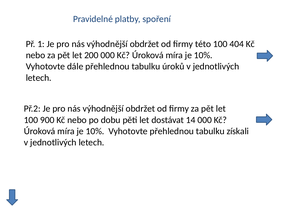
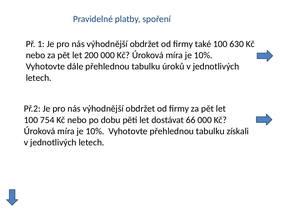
této: této -> také (203, 44)
404: 404 -> 630 (237, 44)
900: 900 -> 754 (47, 120)
14: 14 -> 66 (191, 120)
